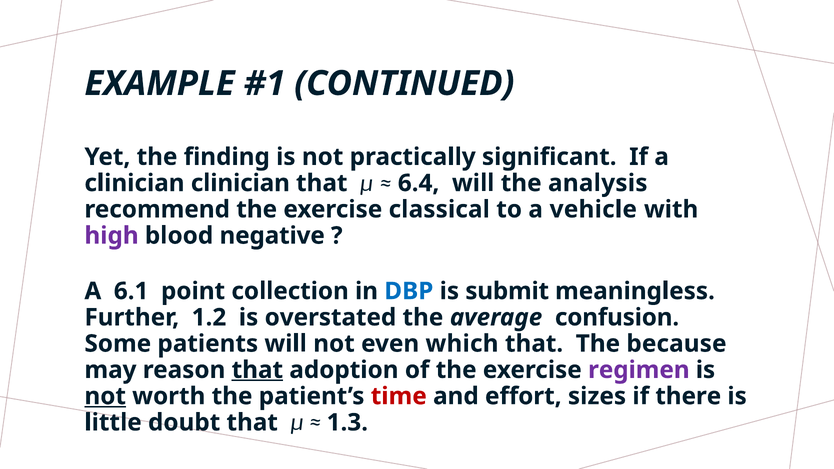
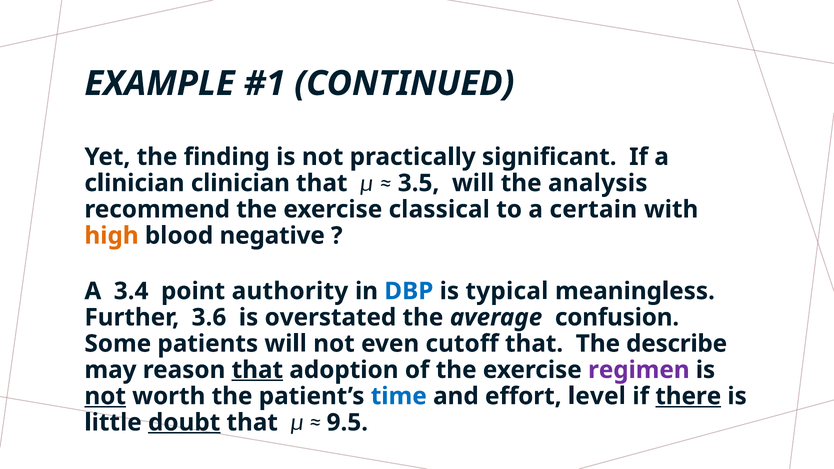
6.4: 6.4 -> 3.5 (419, 183)
vehicle: vehicle -> certain (593, 209)
high colour: purple -> orange (112, 236)
6.1: 6.1 -> 3.4 (131, 291)
collection: collection -> authority (290, 291)
submit: submit -> typical (507, 291)
1.2: 1.2 -> 3.6 (209, 317)
which: which -> cutoff (462, 344)
because: because -> describe (677, 344)
time colour: red -> blue (399, 396)
sizes: sizes -> level (597, 396)
there underline: none -> present (688, 396)
doubt underline: none -> present (184, 423)
1.3: 1.3 -> 9.5 (347, 423)
